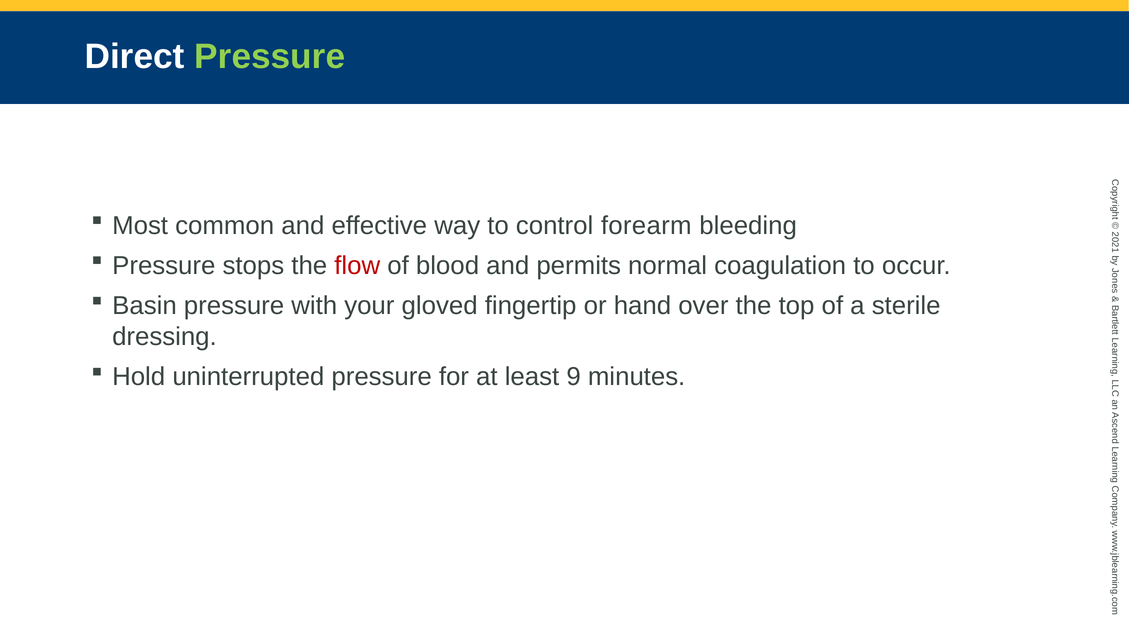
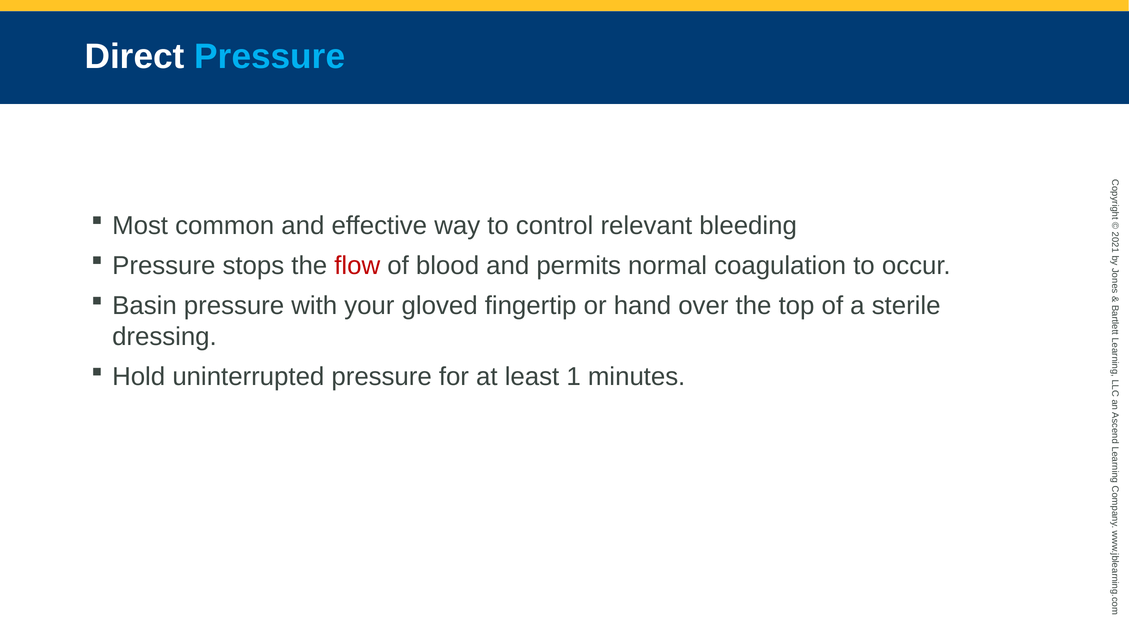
Pressure colour: light green -> light blue (270, 57)
forearm: forearm -> relevant (646, 226)
least 9: 9 -> 1 (574, 377)
